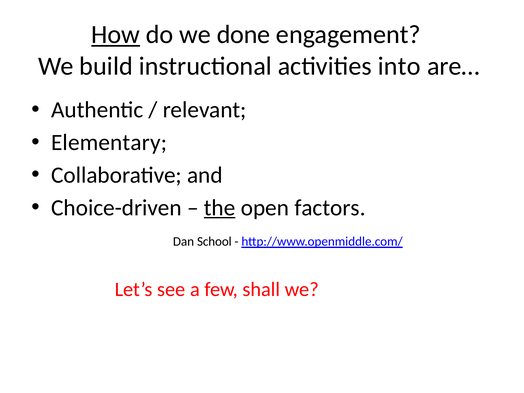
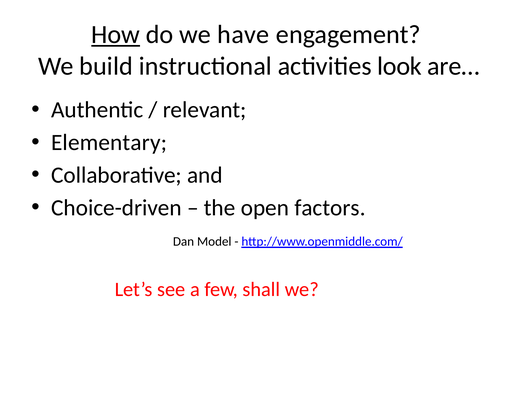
done: done -> have (243, 35)
into: into -> look (400, 66)
the underline: present -> none (220, 208)
School: School -> Model (214, 242)
